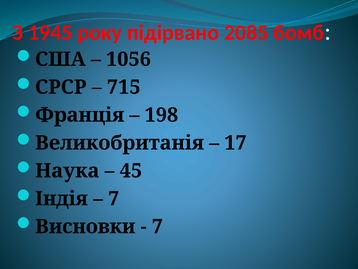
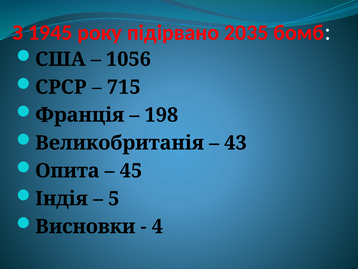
2085: 2085 -> 2035 (246, 33)
17: 17 -> 43 (235, 143)
Наука: Наука -> Опита (67, 171)
7: 7 -> 5 (114, 198)
7: 7 -> 4 (157, 226)
